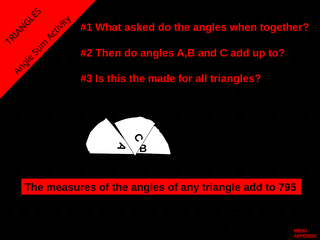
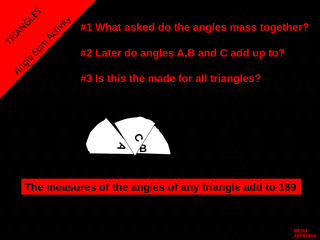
when: when -> mass (243, 27)
Then: Then -> Later (108, 53)
795: 795 -> 189 (287, 187)
